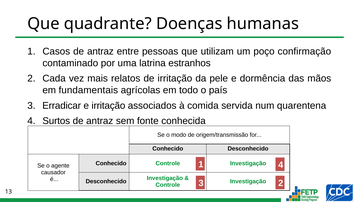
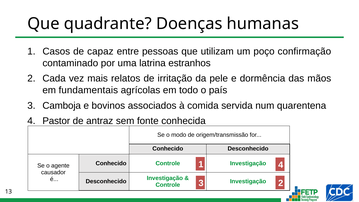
Casos de antraz: antraz -> capaz (100, 51)
Erradicar: Erradicar -> Camboja (62, 106)
e irritação: irritação -> bovinos (108, 106)
Surtos: Surtos -> Pastor (56, 121)
